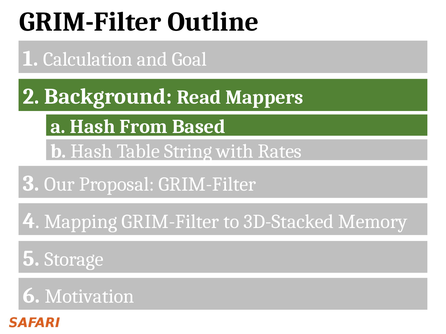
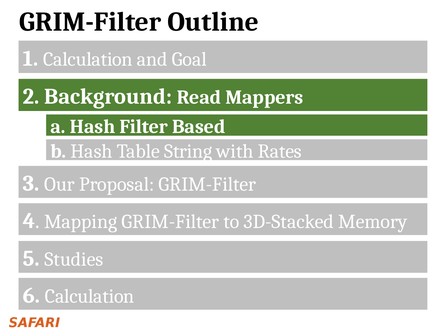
From: From -> Filter (144, 127)
Storage: Storage -> Studies (74, 260)
6 Motivation: Motivation -> Calculation (90, 297)
